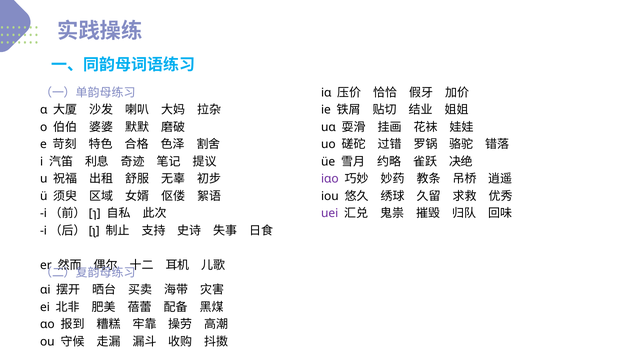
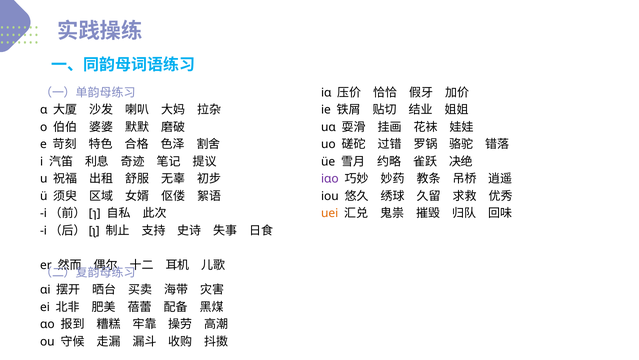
uei colour: purple -> orange (330, 213)
